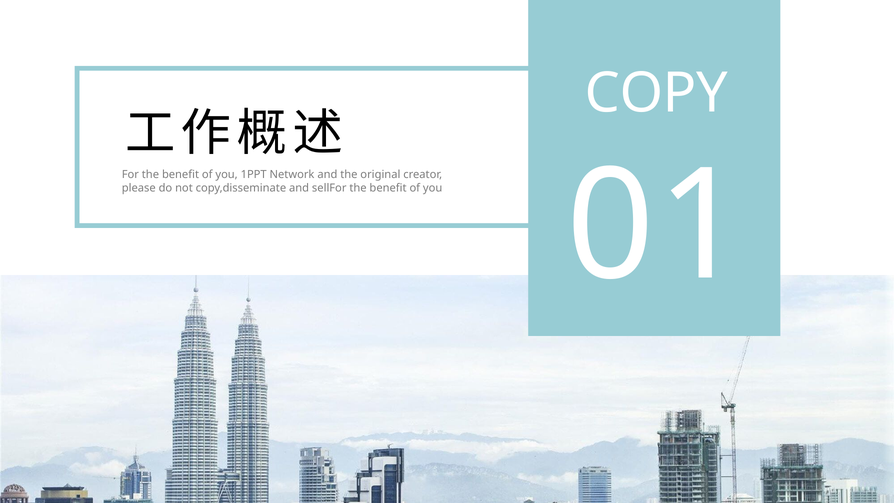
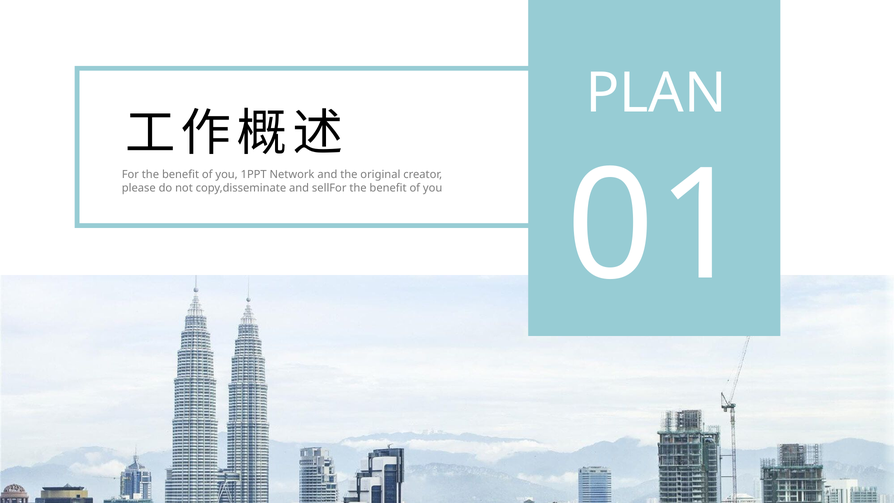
COPY: COPY -> PLAN (656, 93)
